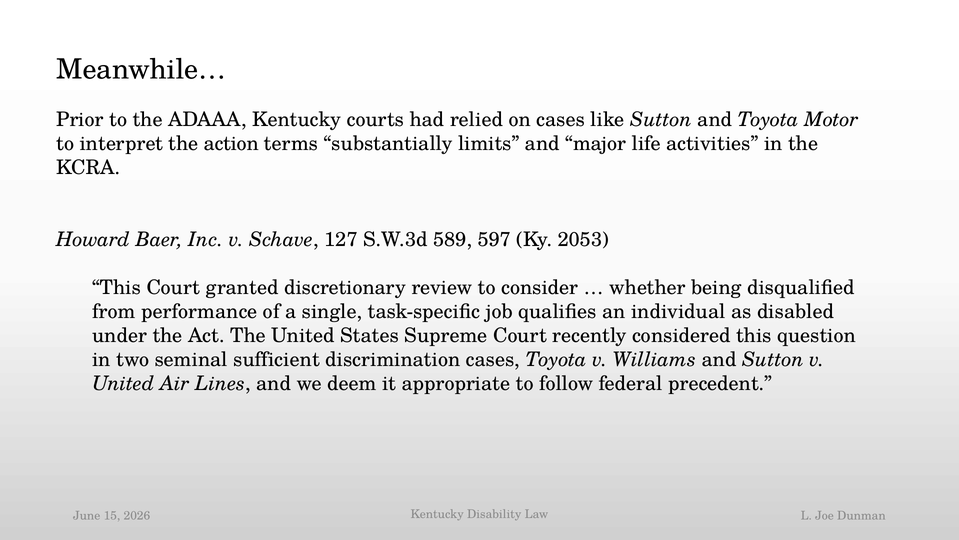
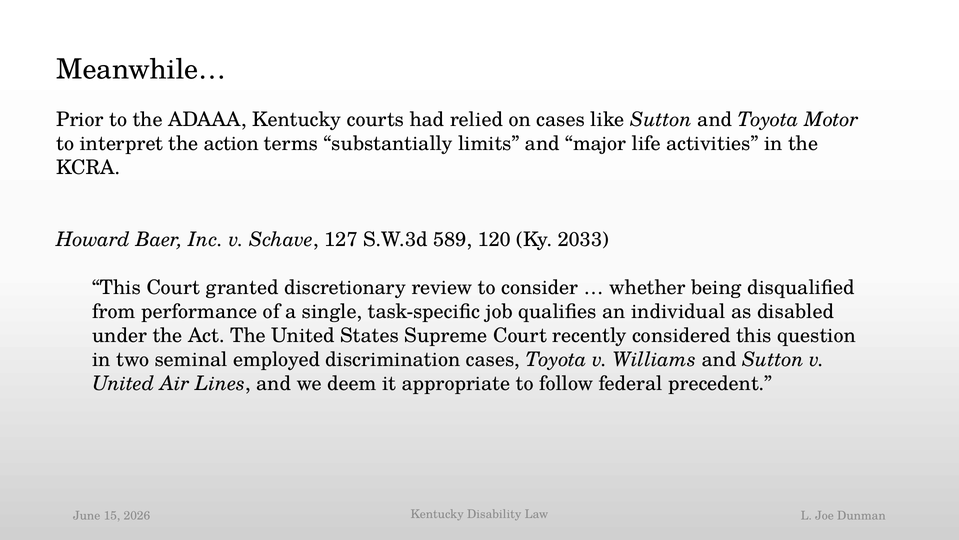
597: 597 -> 120 (494, 239)
2053: 2053 -> 2033 (583, 239)
sufficient: sufficient -> employed (277, 359)
